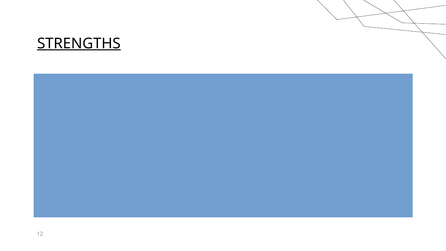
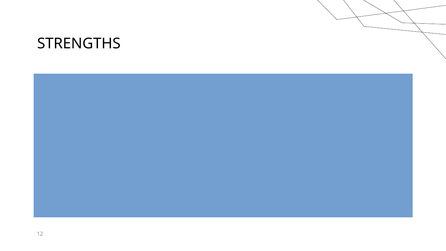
STRENGTHS underline: present -> none (79, 43)
